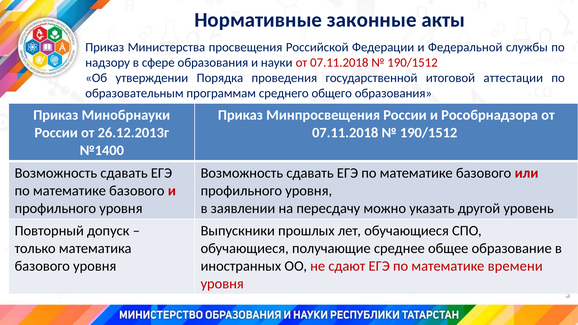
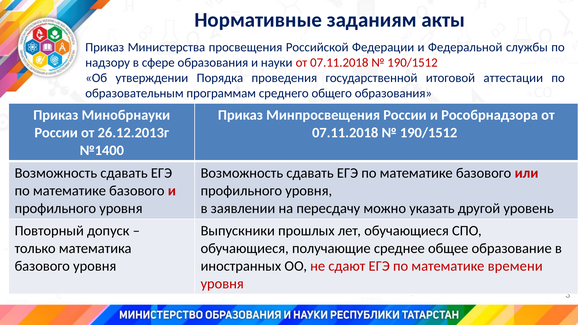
законные: законные -> заданиям (372, 20)
